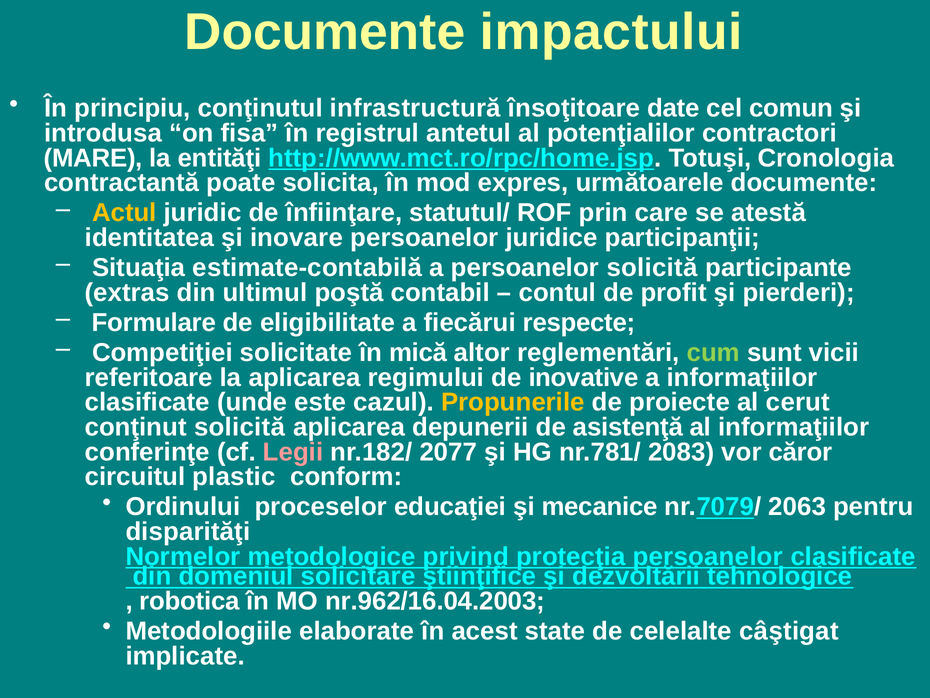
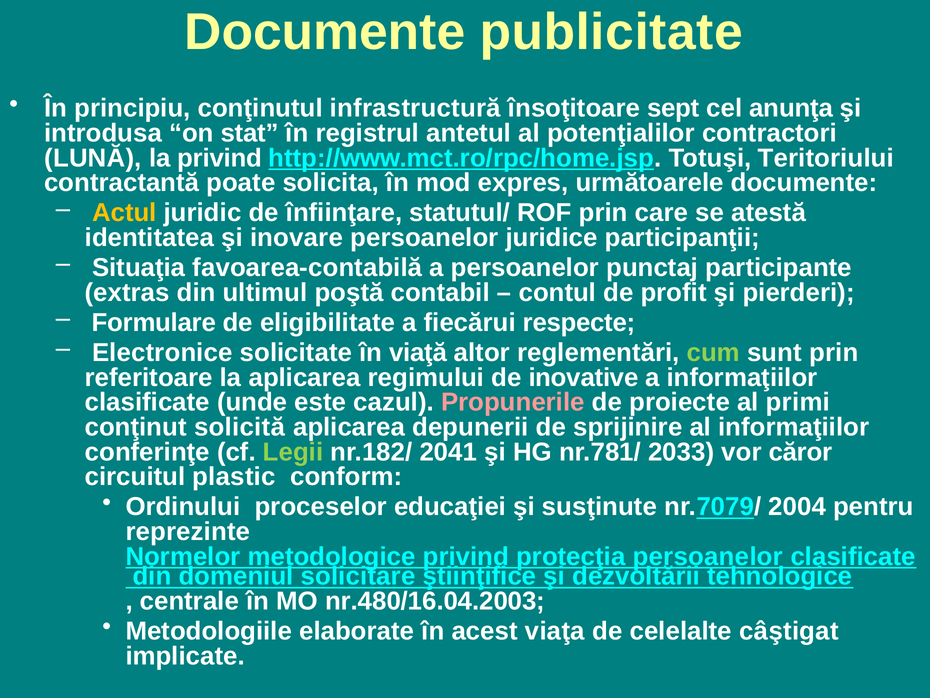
impactului: impactului -> publicitate (611, 32)
date: date -> sept (673, 108)
comun: comun -> anunţa (791, 108)
fisa: fisa -> stat (250, 133)
MARE: MARE -> LUNĂ (93, 158)
la entităţi: entităţi -> privind (220, 158)
Cronologia: Cronologia -> Teritoriului (826, 158)
estimate-contabilă: estimate-contabilă -> favoarea-contabilă (307, 268)
persoanelor solicită: solicită -> punctaj (652, 268)
Competiţiei: Competiţiei -> Electronice (162, 352)
mică: mică -> viaţă (418, 352)
sunt vicii: vicii -> prin (834, 352)
Propunerile colour: yellow -> pink (513, 402)
cerut: cerut -> primi (798, 402)
asistenţă: asistenţă -> sprijinire (628, 427)
Legii colour: pink -> light green (293, 452)
2077: 2077 -> 2041 (448, 452)
2083: 2083 -> 2033 (681, 452)
mecanice: mecanice -> susţinute (599, 506)
2063: 2063 -> 2004 (797, 506)
disparităţi: disparităţi -> reprezinte (188, 531)
robotica: robotica -> centrale (189, 601)
nr.962/16.04.2003: nr.962/16.04.2003 -> nr.480/16.04.2003 (435, 601)
state: state -> viaţa (555, 631)
